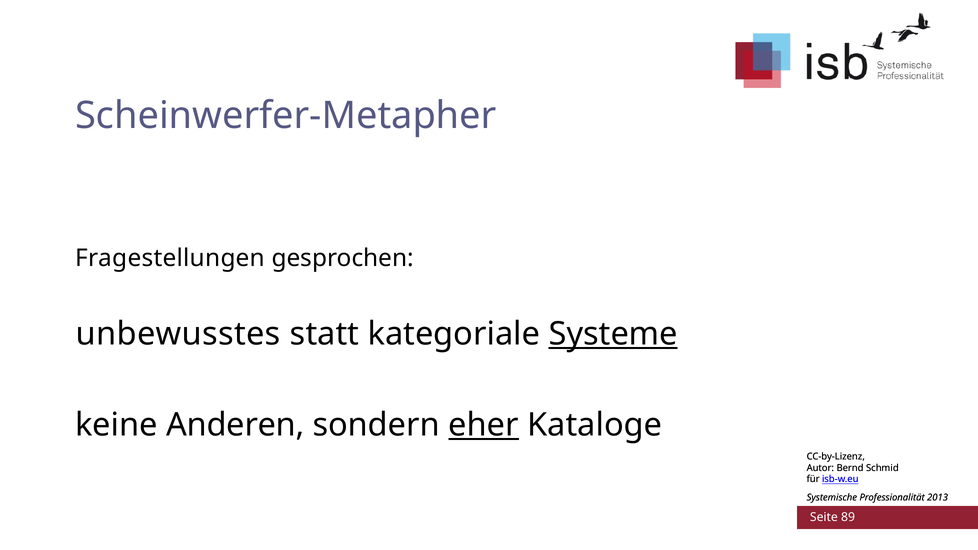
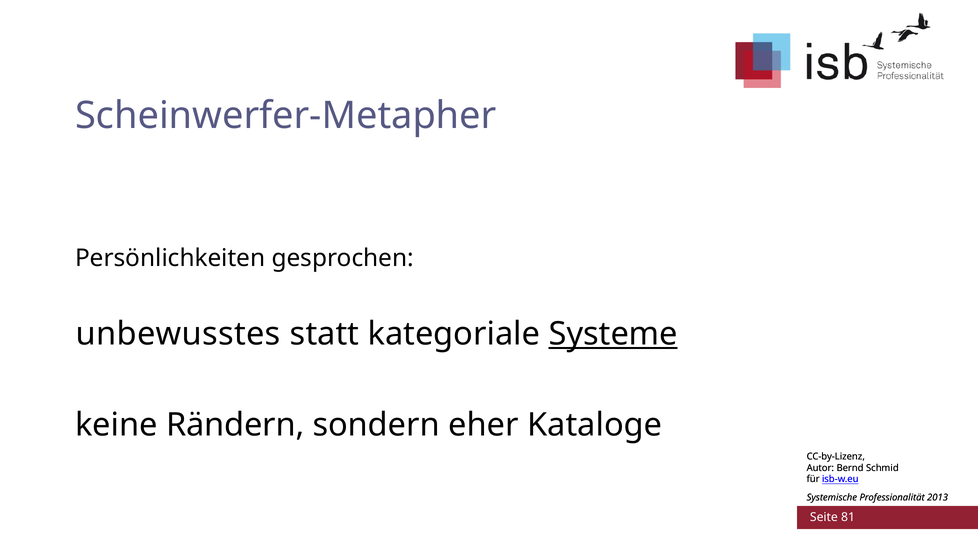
Fragestellungen: Fragestellungen -> Persönlichkeiten (170, 258)
Anderen: Anderen -> Rändern (235, 425)
eher underline: present -> none (484, 425)
89: 89 -> 81 (848, 517)
